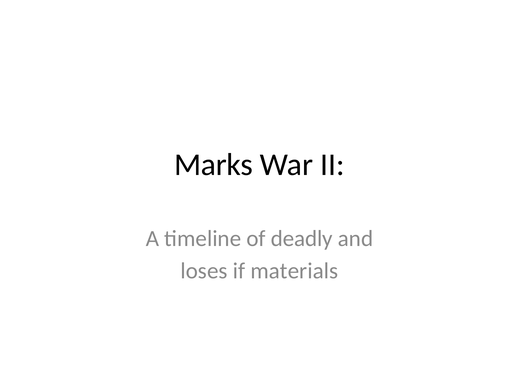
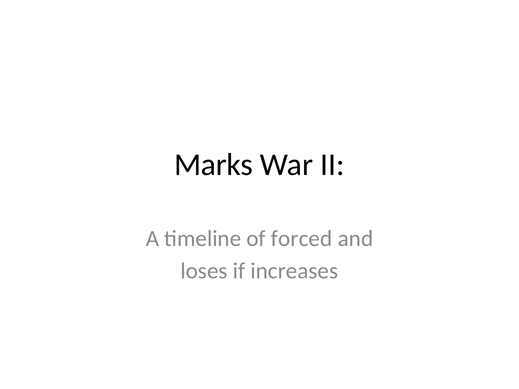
deadly: deadly -> forced (302, 239)
materials: materials -> increases (294, 271)
